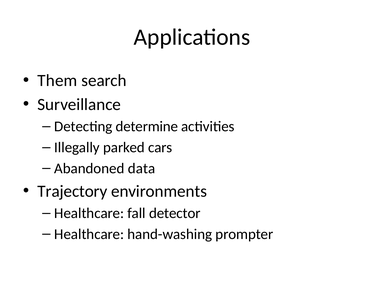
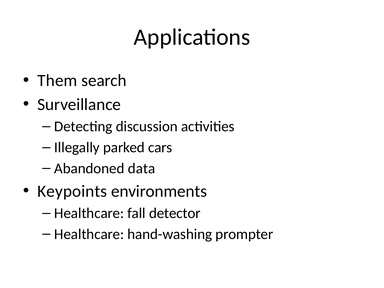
determine: determine -> discussion (147, 127)
Trajectory: Trajectory -> Keypoints (72, 191)
